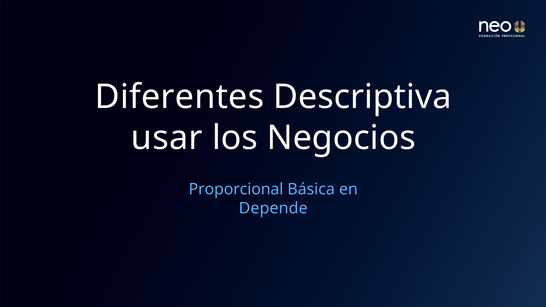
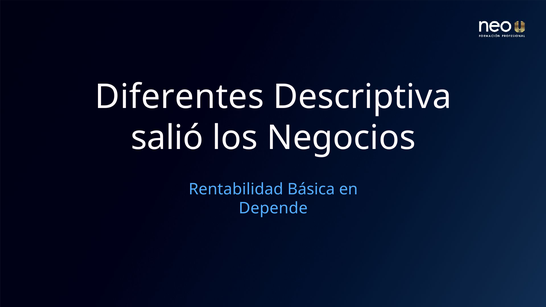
usar: usar -> salió (167, 138)
Proporcional: Proporcional -> Rentabilidad (236, 189)
